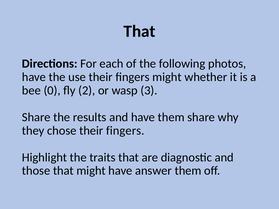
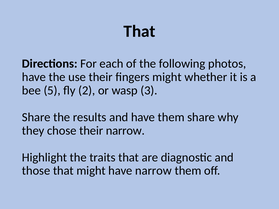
0: 0 -> 5 (52, 91)
chose their fingers: fingers -> narrow (125, 131)
have answer: answer -> narrow (153, 171)
